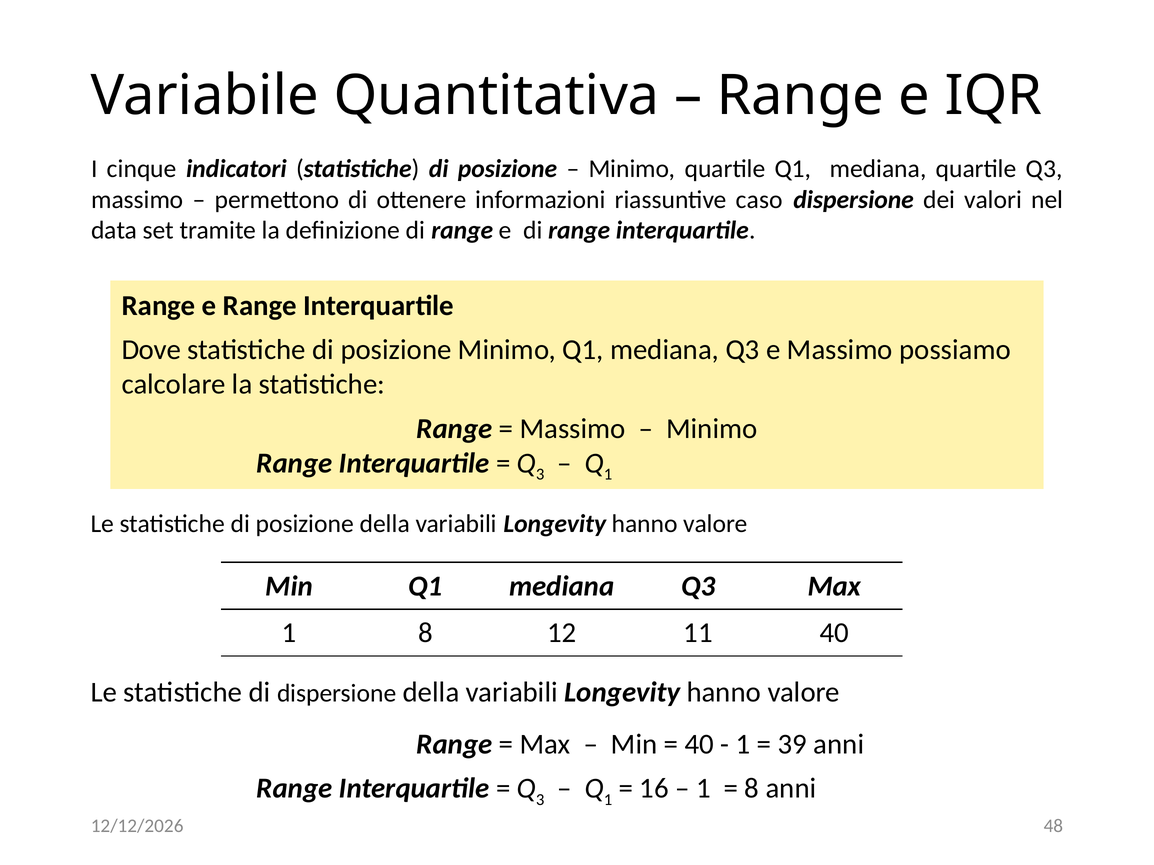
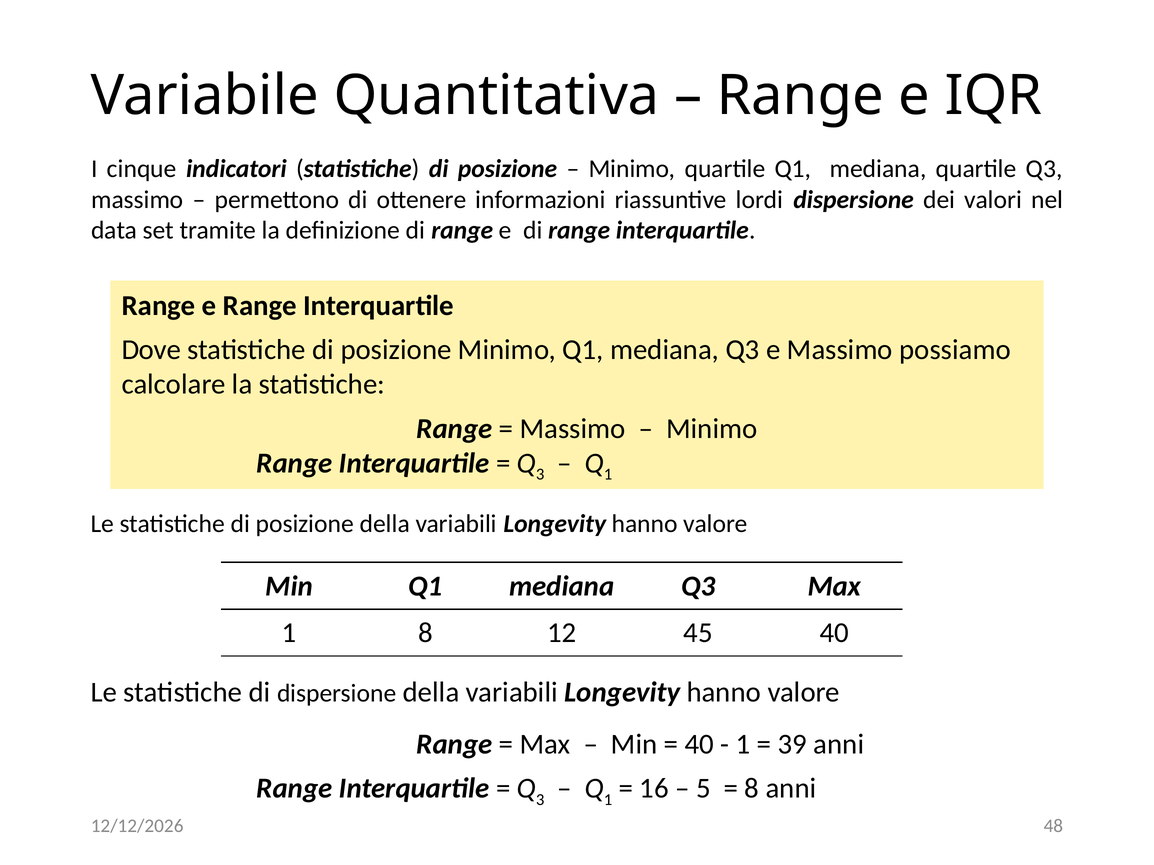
caso: caso -> lordi (760, 200)
11: 11 -> 45 (698, 633)
1: 1 -> 5 (703, 789)
